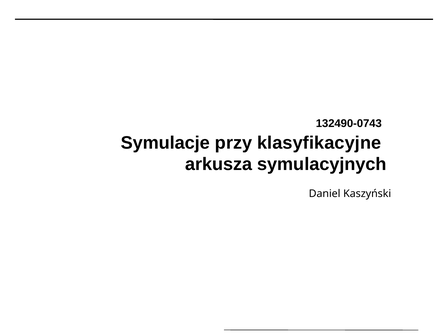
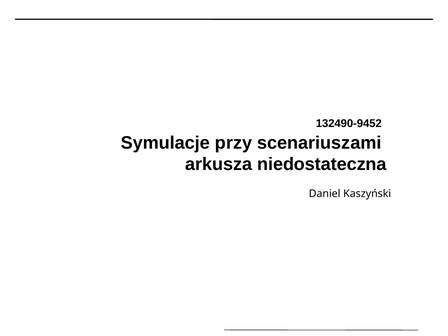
132490-0743: 132490-0743 -> 132490-9452 (349, 123)
klasyfikacyjne: klasyfikacyjne -> scenariuszami (319, 143)
symulacyjnych: symulacyjnych -> niedostateczna (322, 164)
